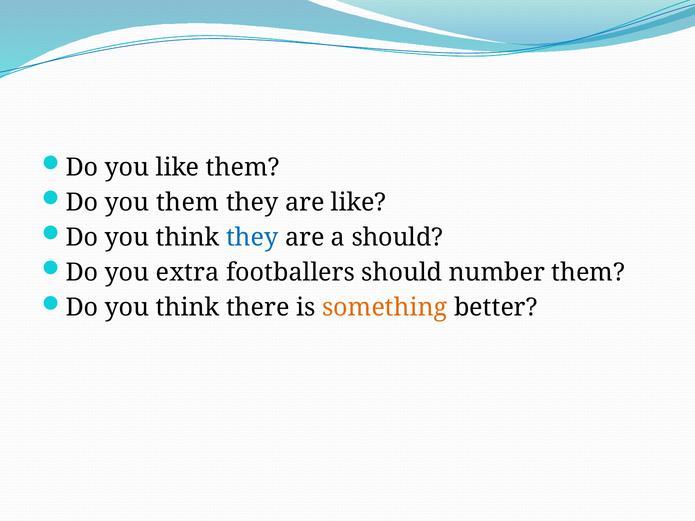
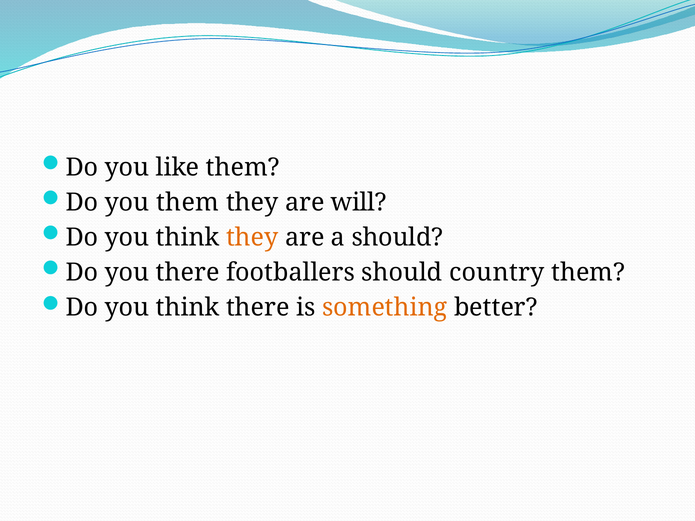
are like: like -> will (359, 202)
they colour: blue -> orange (252, 238)
you extra: extra -> there (188, 273)
number: number -> country (497, 273)
